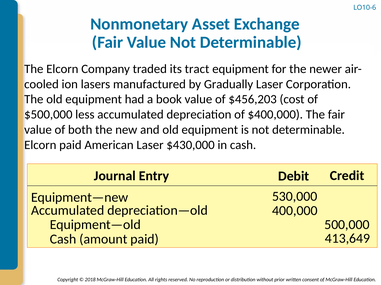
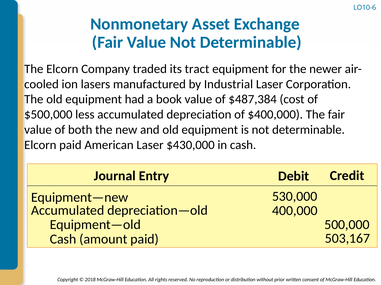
Gradually: Gradually -> Industrial (228, 84)
$456,203: $456,203 -> $487,384 (253, 100)
413,649: 413,649 -> 503,167 (347, 239)
